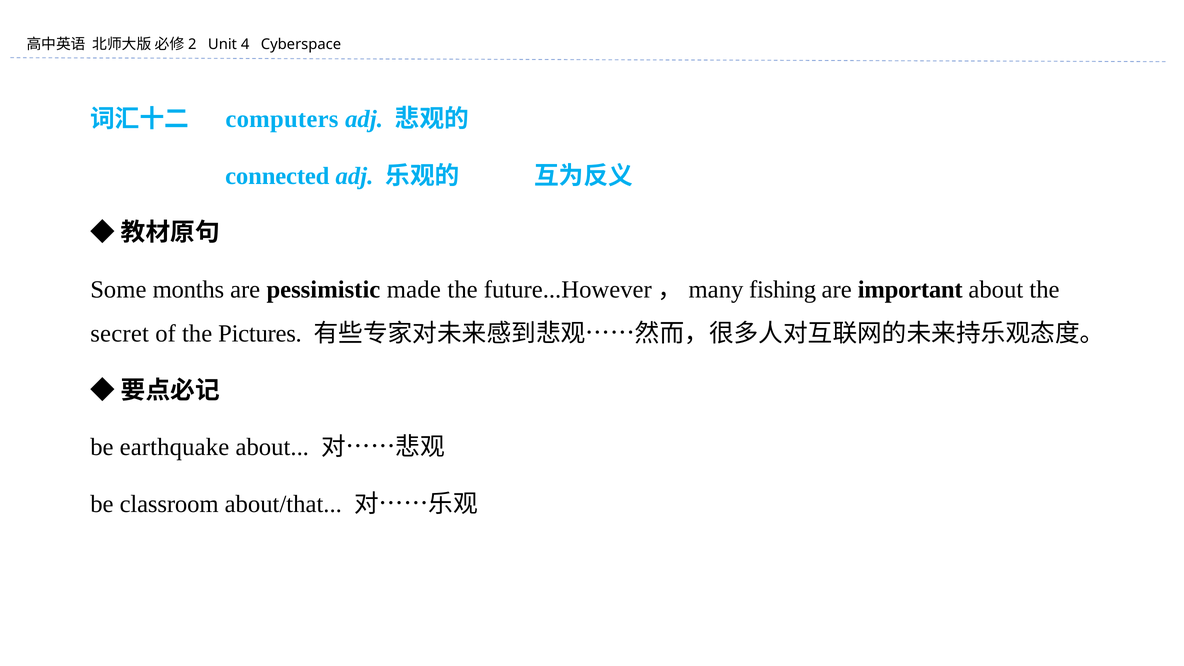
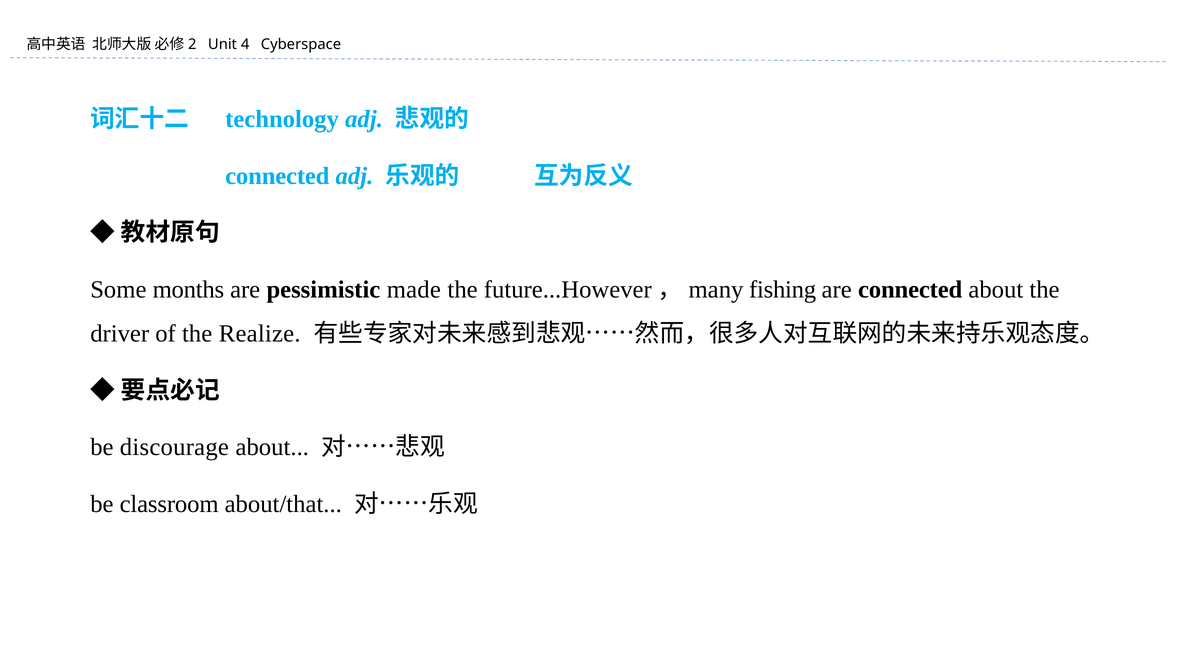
computers: computers -> technology (282, 119)
are important: important -> connected (910, 289)
secret: secret -> driver (120, 334)
Pictures: Pictures -> Realize (260, 334)
earthquake: earthquake -> discourage (174, 447)
